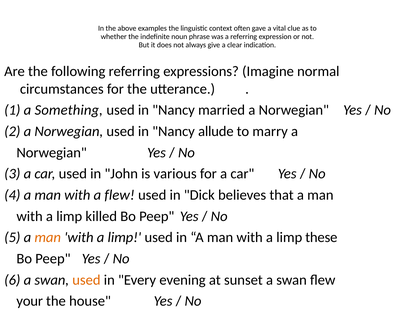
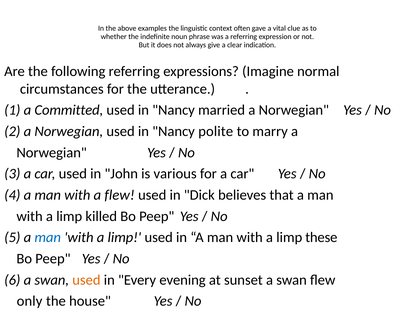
Something: Something -> Committed (69, 110)
allude: allude -> polite (216, 131)
man colour: orange -> blue (48, 237)
your: your -> only (30, 301)
